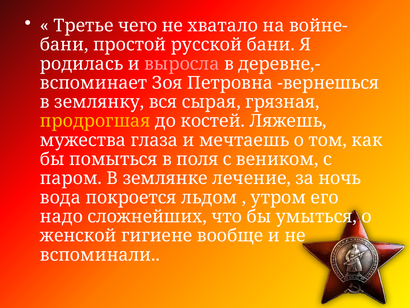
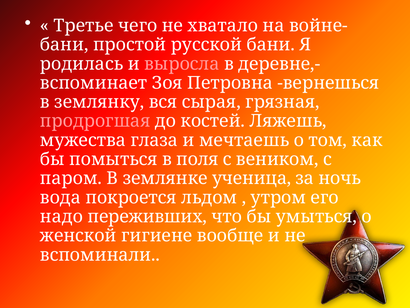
продрогшая colour: yellow -> pink (95, 121)
лечение: лечение -> ученица (252, 178)
сложнейших: сложнейших -> переживших (147, 216)
